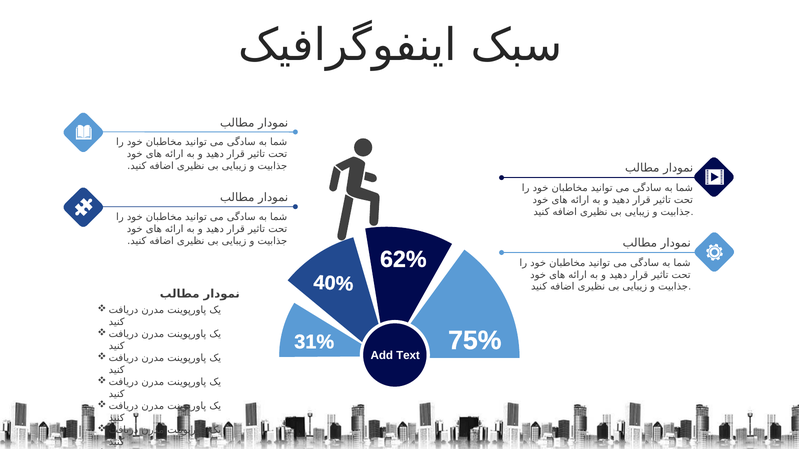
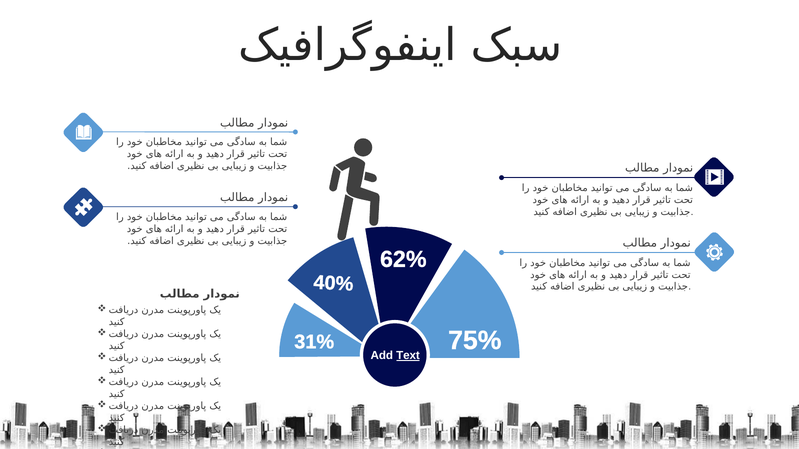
Text underline: none -> present (408, 356)
